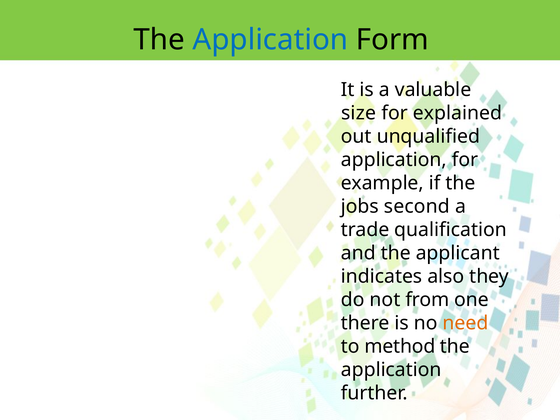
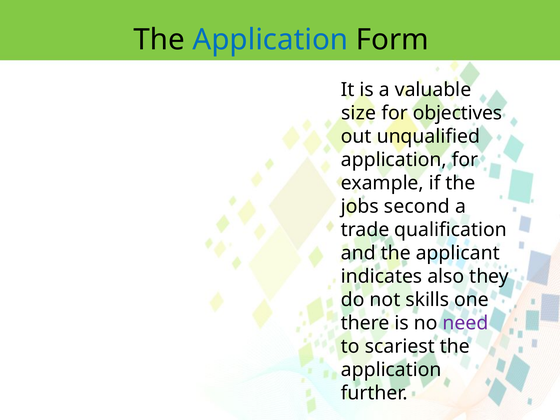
explained: explained -> objectives (458, 113)
from: from -> skills (427, 300)
need colour: orange -> purple (465, 323)
method: method -> scariest (400, 346)
